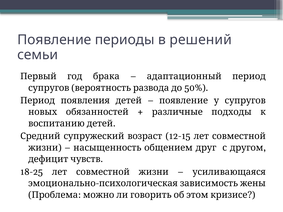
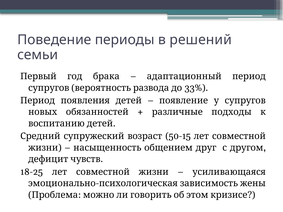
Появление: Появление -> Поведение (54, 40)
50%: 50% -> 33% (196, 88)
12-15: 12-15 -> 50-15 (178, 136)
